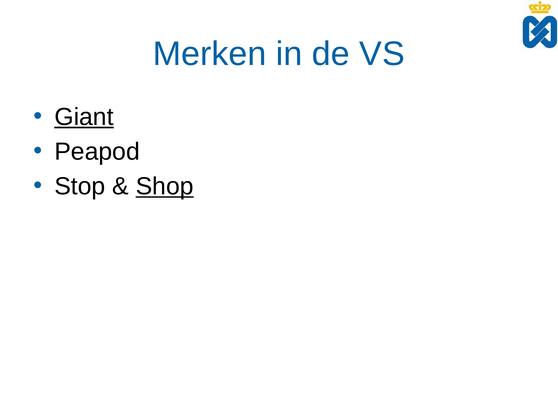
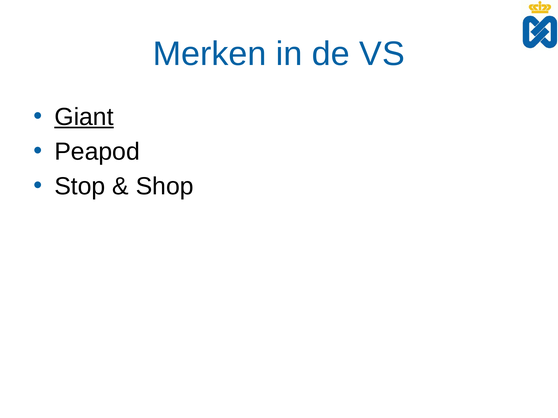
Shop underline: present -> none (165, 187)
